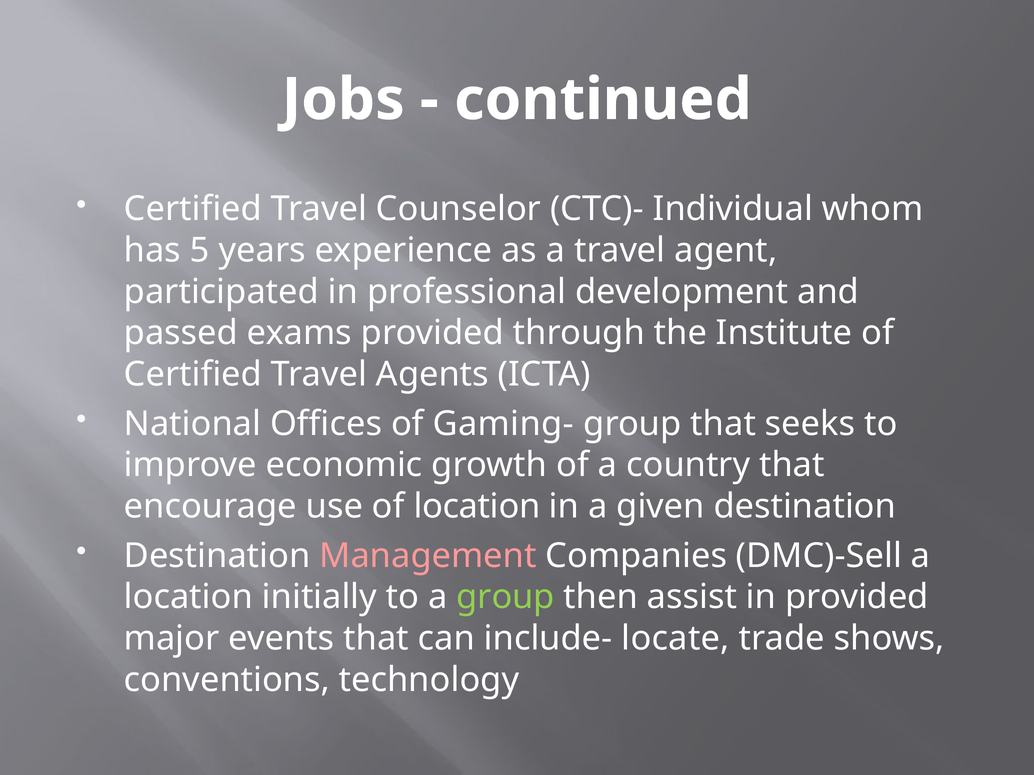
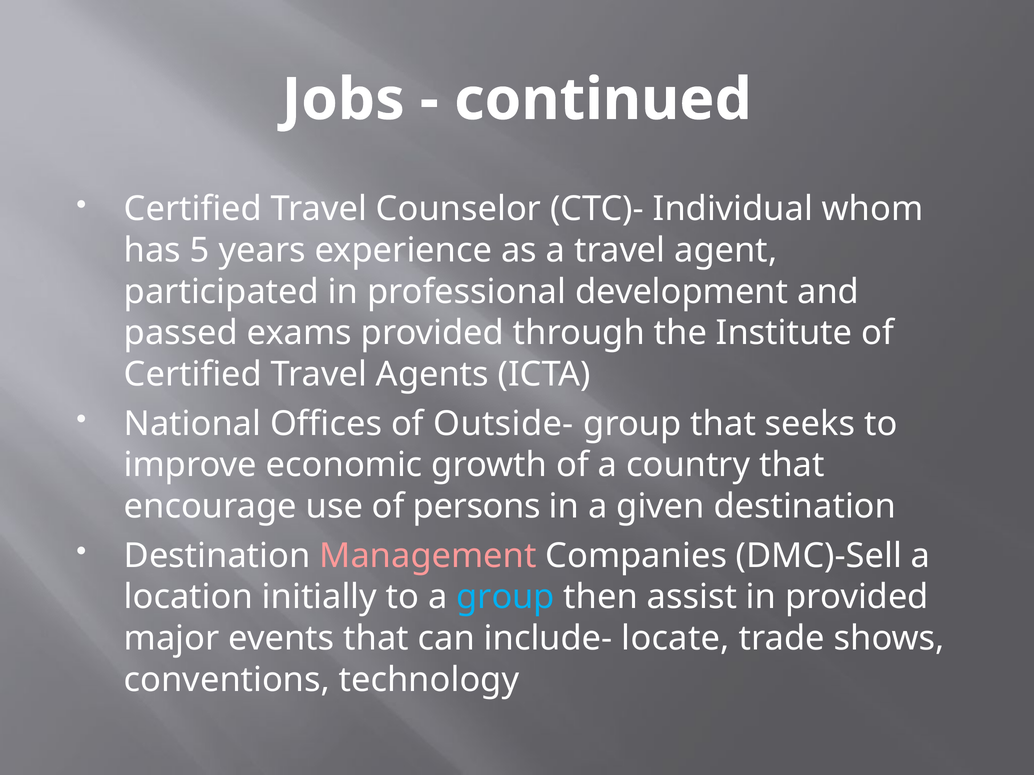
Gaming-: Gaming- -> Outside- (503, 424)
of location: location -> persons (477, 507)
group colour: light green -> light blue (506, 598)
